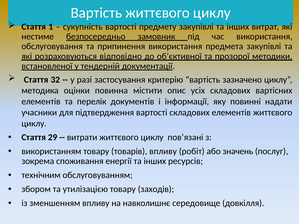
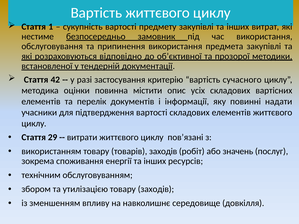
32: 32 -> 42 (55, 80)
зазначено: зазначено -> сучасного (242, 80)
товарів впливу: впливу -> заходів (163, 151)
